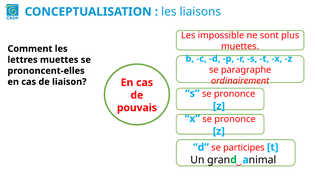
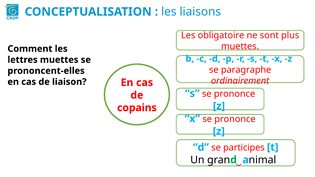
impossible: impossible -> obligatoire (221, 35)
pouvais: pouvais -> copains (137, 108)
